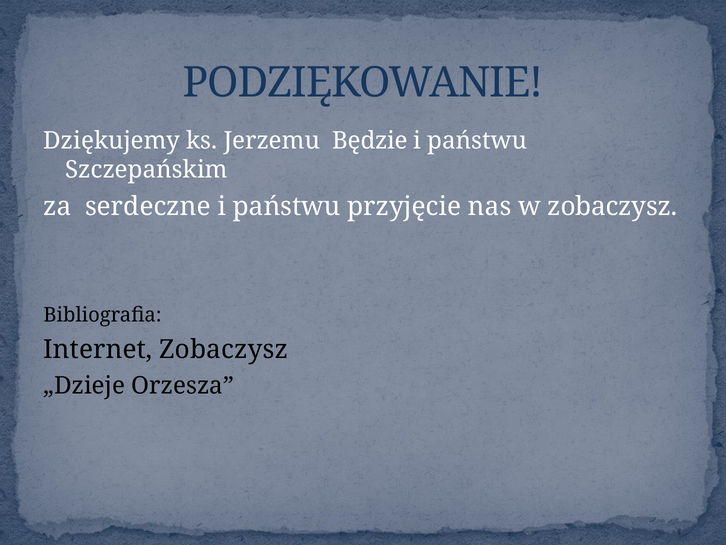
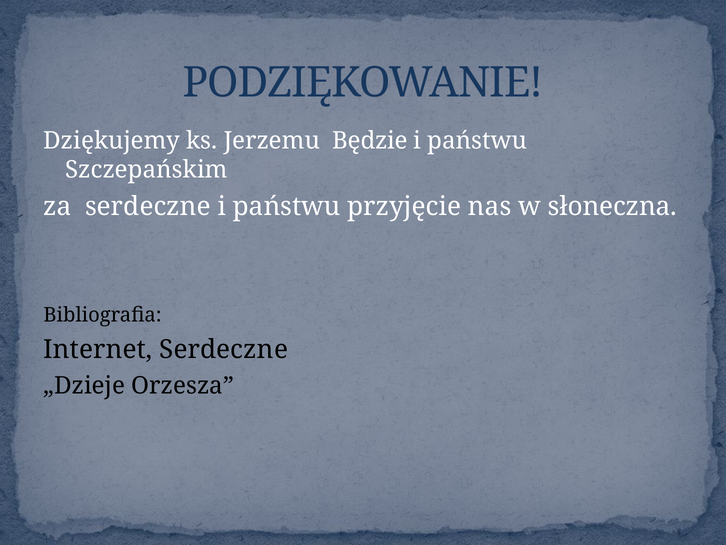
w zobaczysz: zobaczysz -> słoneczna (612, 206)
Internet Zobaczysz: Zobaczysz -> Serdeczne (224, 349)
